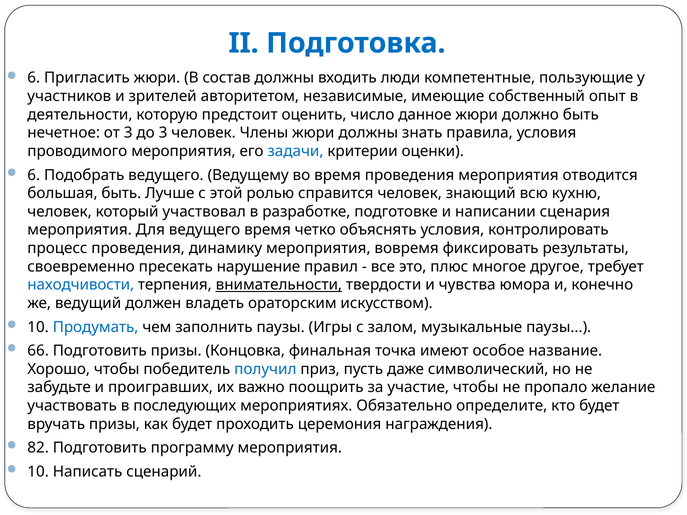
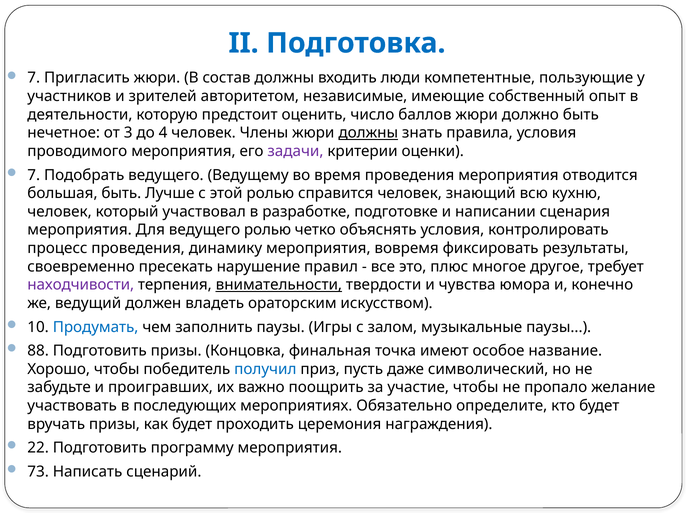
6: 6 -> 7 (34, 78)
данное: данное -> баллов (425, 115)
до 3: 3 -> 4 (163, 133)
должны underline: none -> present (368, 133)
задачи colour: blue -> purple (295, 151)
6: 6 -> 7 (34, 175)
ведущего время: время -> ролью (268, 230)
находчивости colour: blue -> purple (81, 285)
66: 66 -> 88 (38, 351)
82: 82 -> 22 (38, 448)
10: 10 -> 73 (38, 472)
